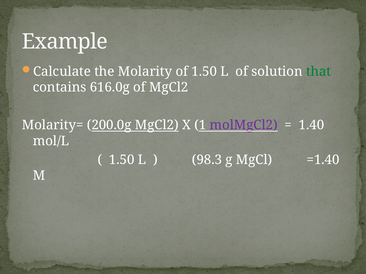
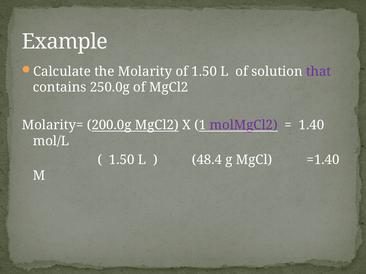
that colour: green -> purple (319, 72)
616.0g: 616.0g -> 250.0g (110, 87)
98.3: 98.3 -> 48.4 (207, 160)
